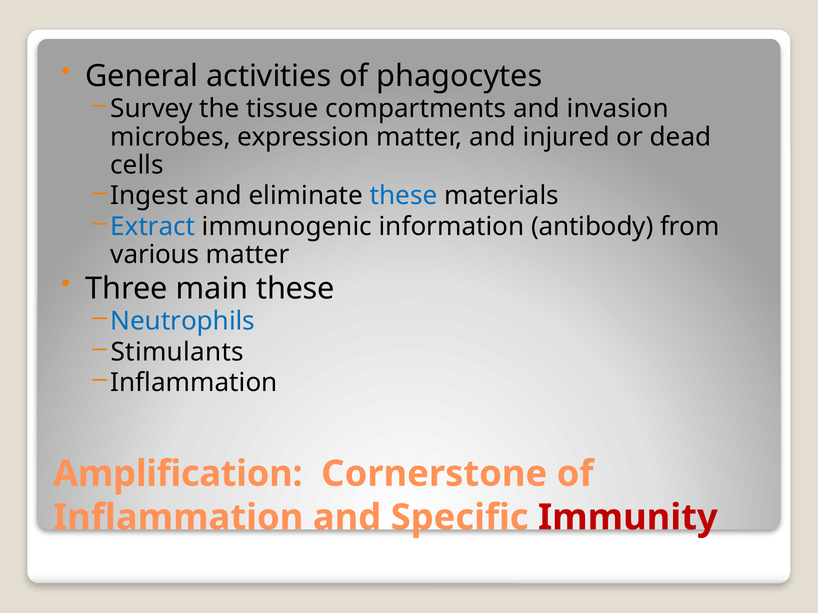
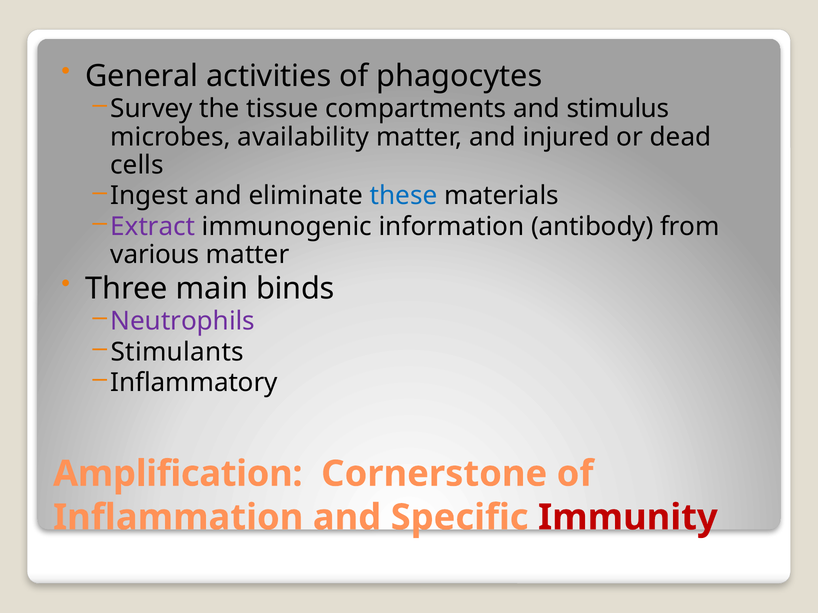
invasion: invasion -> stimulus (618, 109)
expression: expression -> availability (303, 137)
Extract colour: blue -> purple (153, 227)
main these: these -> binds (295, 289)
Neutrophils colour: blue -> purple (183, 321)
Inflammation: Inflammation -> Inflammatory (194, 383)
